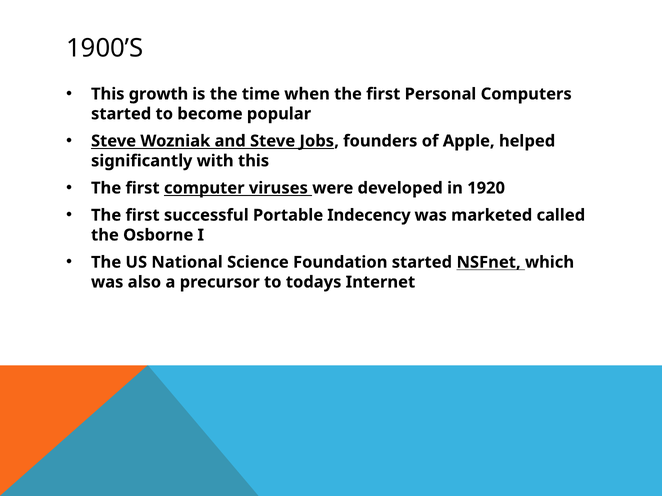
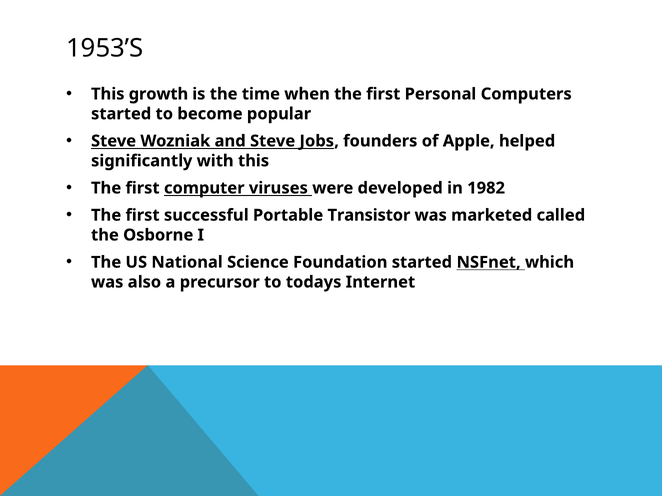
1900’S: 1900’S -> 1953’S (105, 48)
1920: 1920 -> 1982 (486, 188)
Indecency: Indecency -> Transistor (369, 215)
